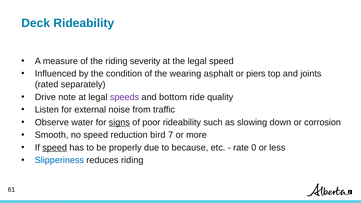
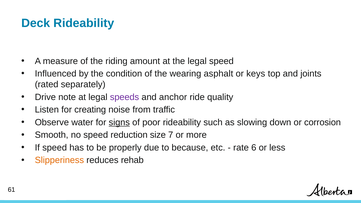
severity: severity -> amount (145, 61)
piers: piers -> keys (256, 74)
bottom: bottom -> anchor (173, 97)
external: external -> creating (90, 110)
bird: bird -> size (158, 135)
speed underline: present -> none (55, 148)
0: 0 -> 6 (254, 148)
Slipperiness colour: blue -> orange (59, 160)
reduces riding: riding -> rehab (132, 160)
